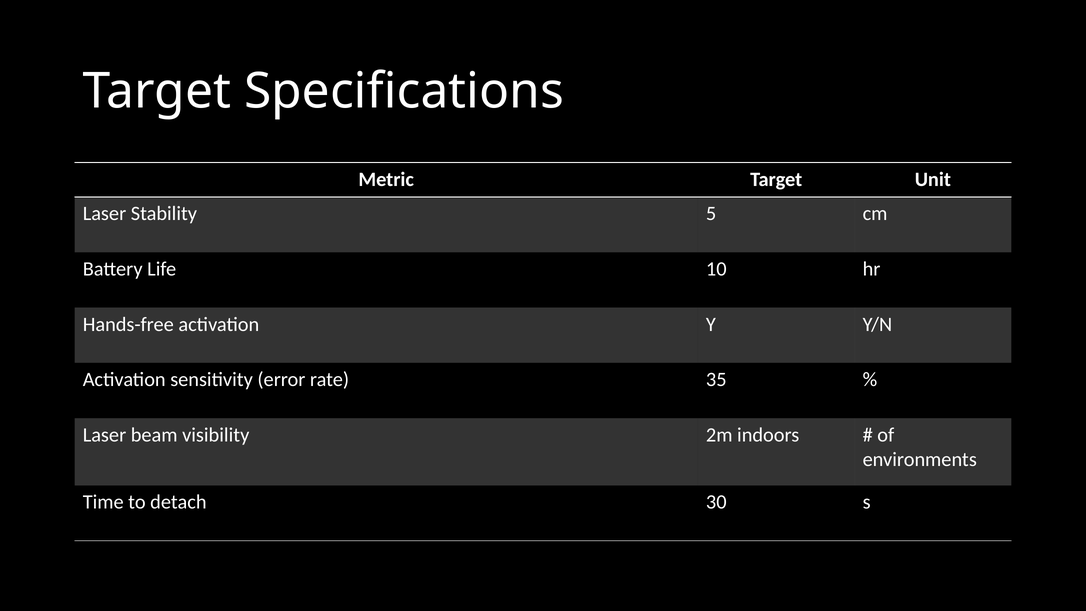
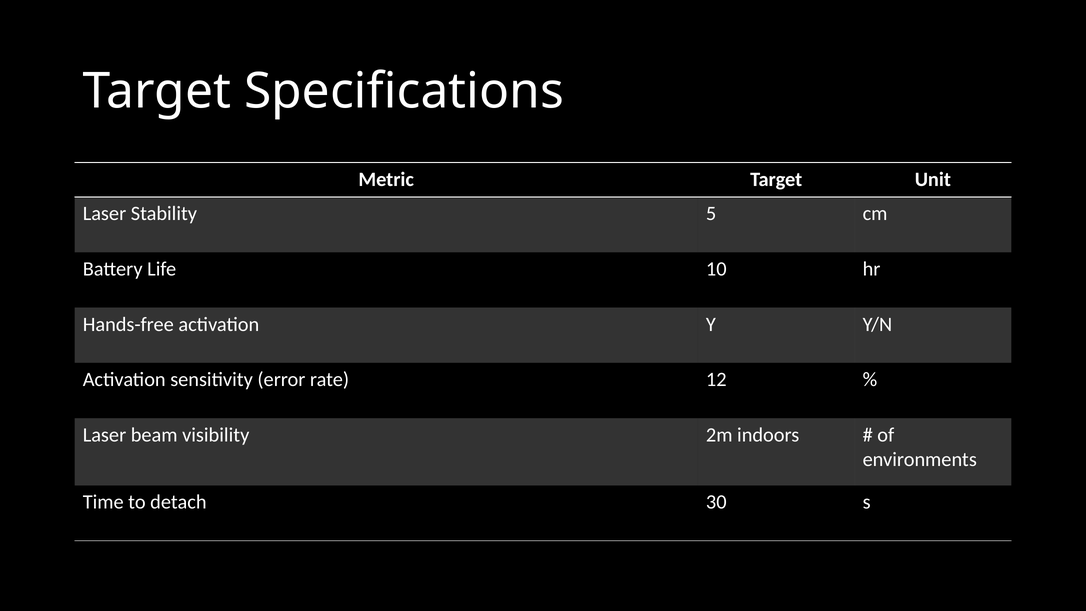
35: 35 -> 12 (716, 380)
